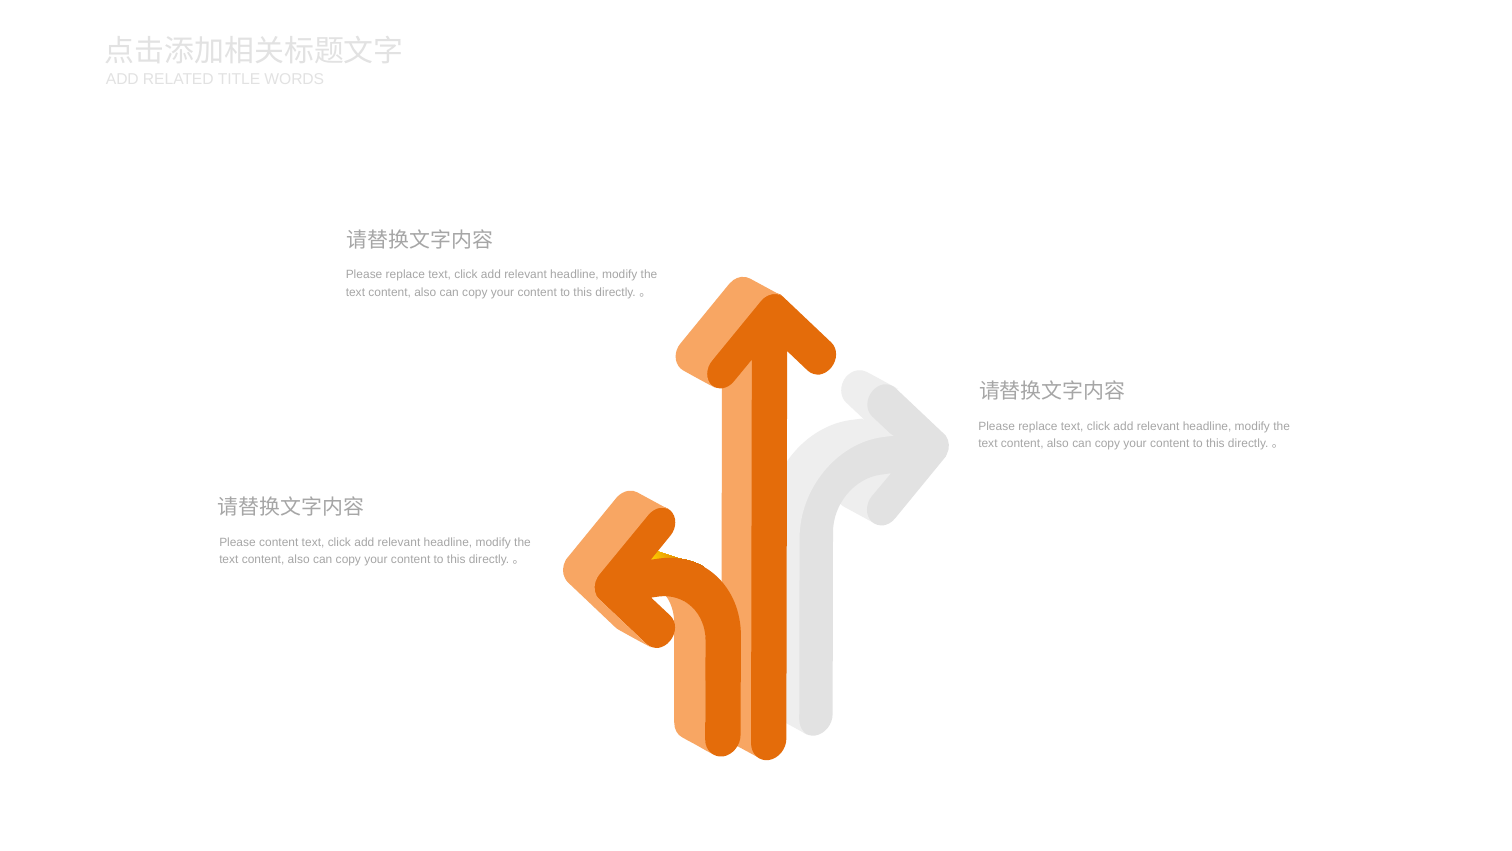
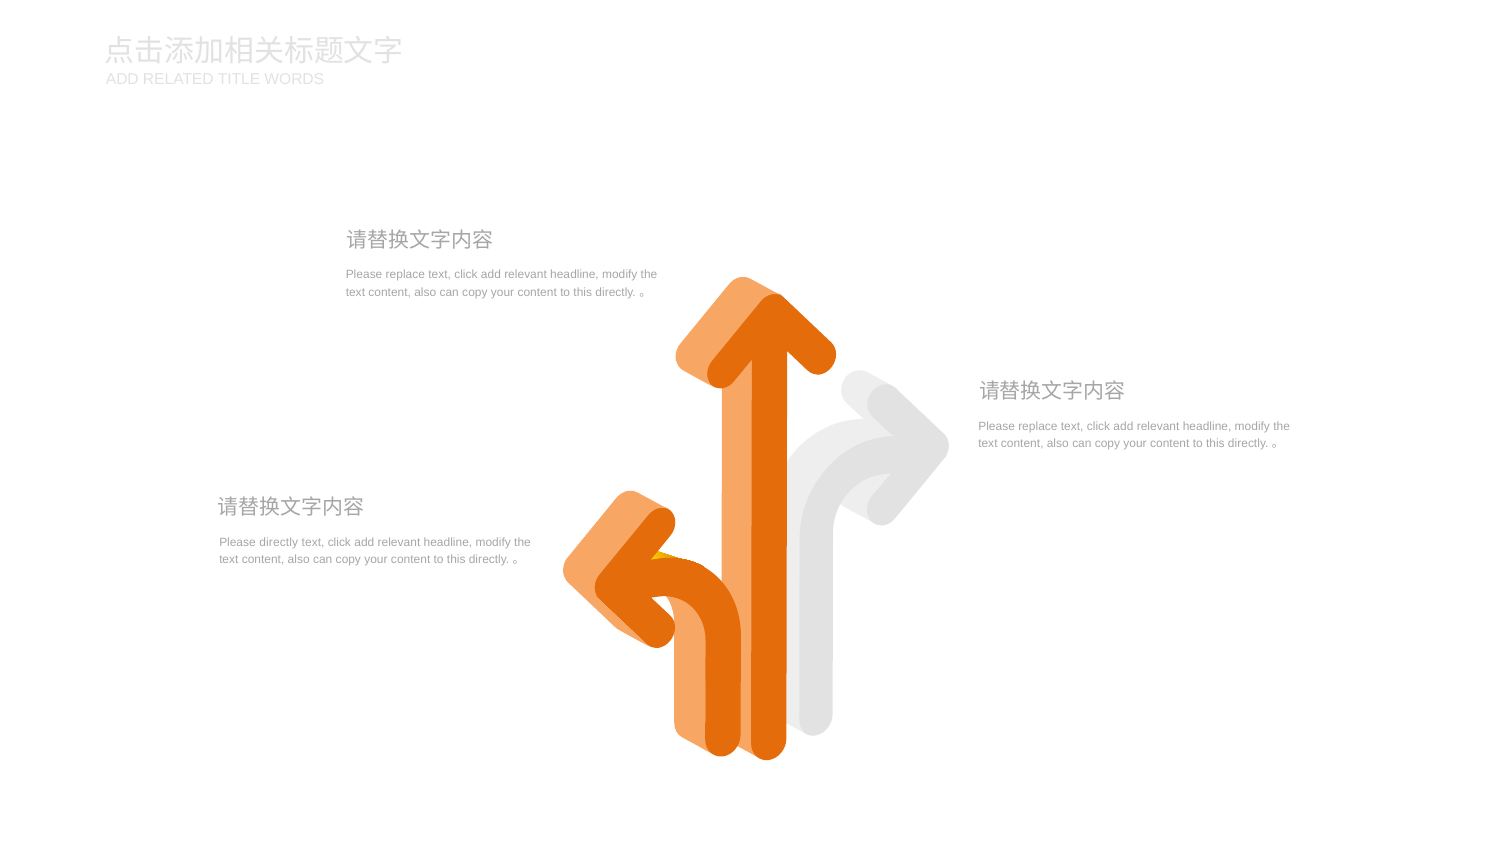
Please content: content -> directly (279, 542)
